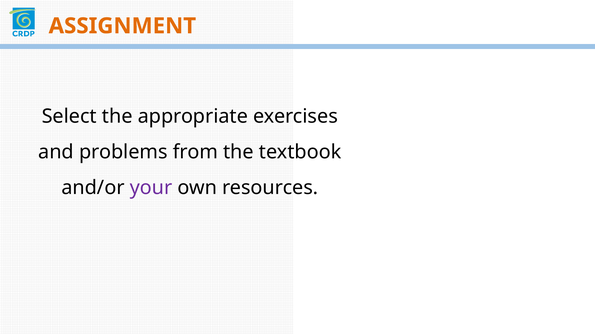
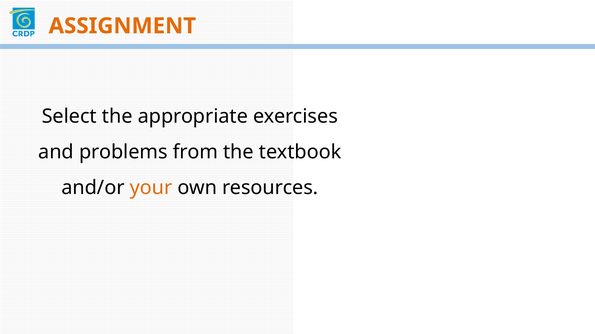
your colour: purple -> orange (151, 188)
